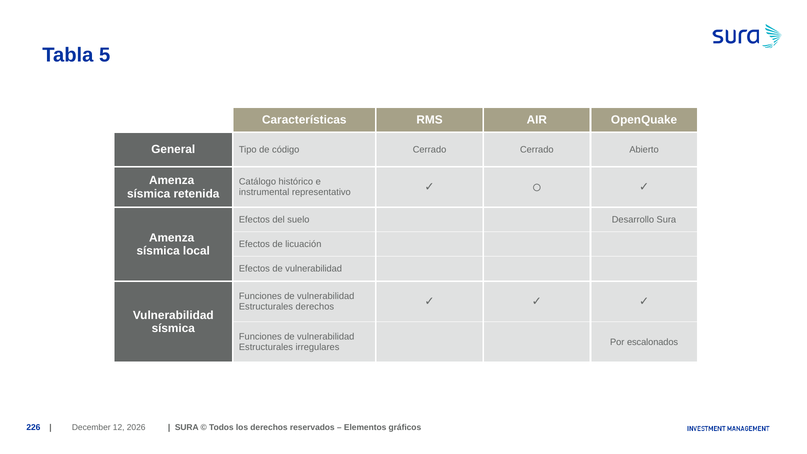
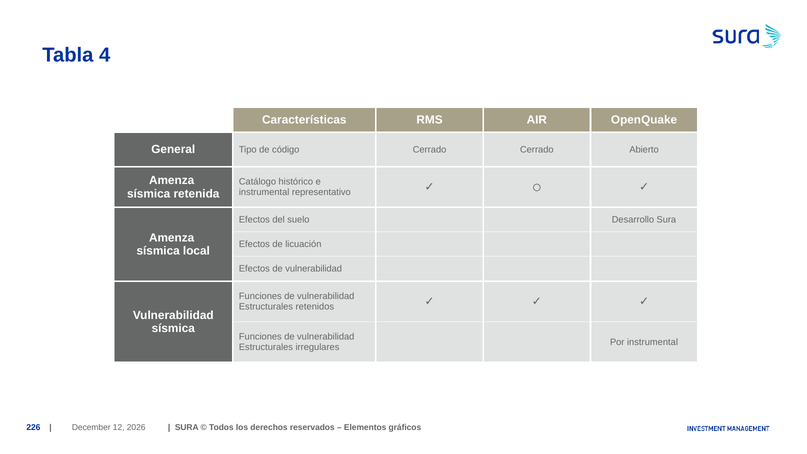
5: 5 -> 4 (105, 55)
Estructurales derechos: derechos -> retenidos (315, 307)
Por escalonados: escalonados -> instrumental (652, 342)
